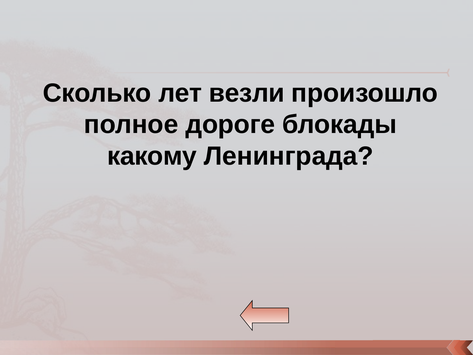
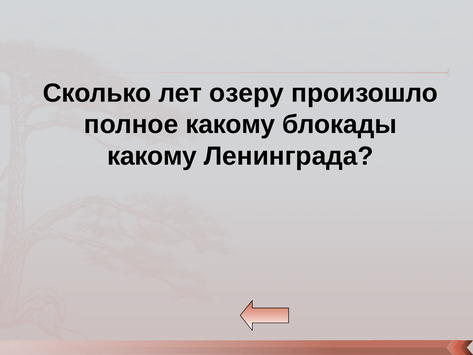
везли: везли -> озеру (247, 93)
полное дороге: дороге -> какому (230, 125)
